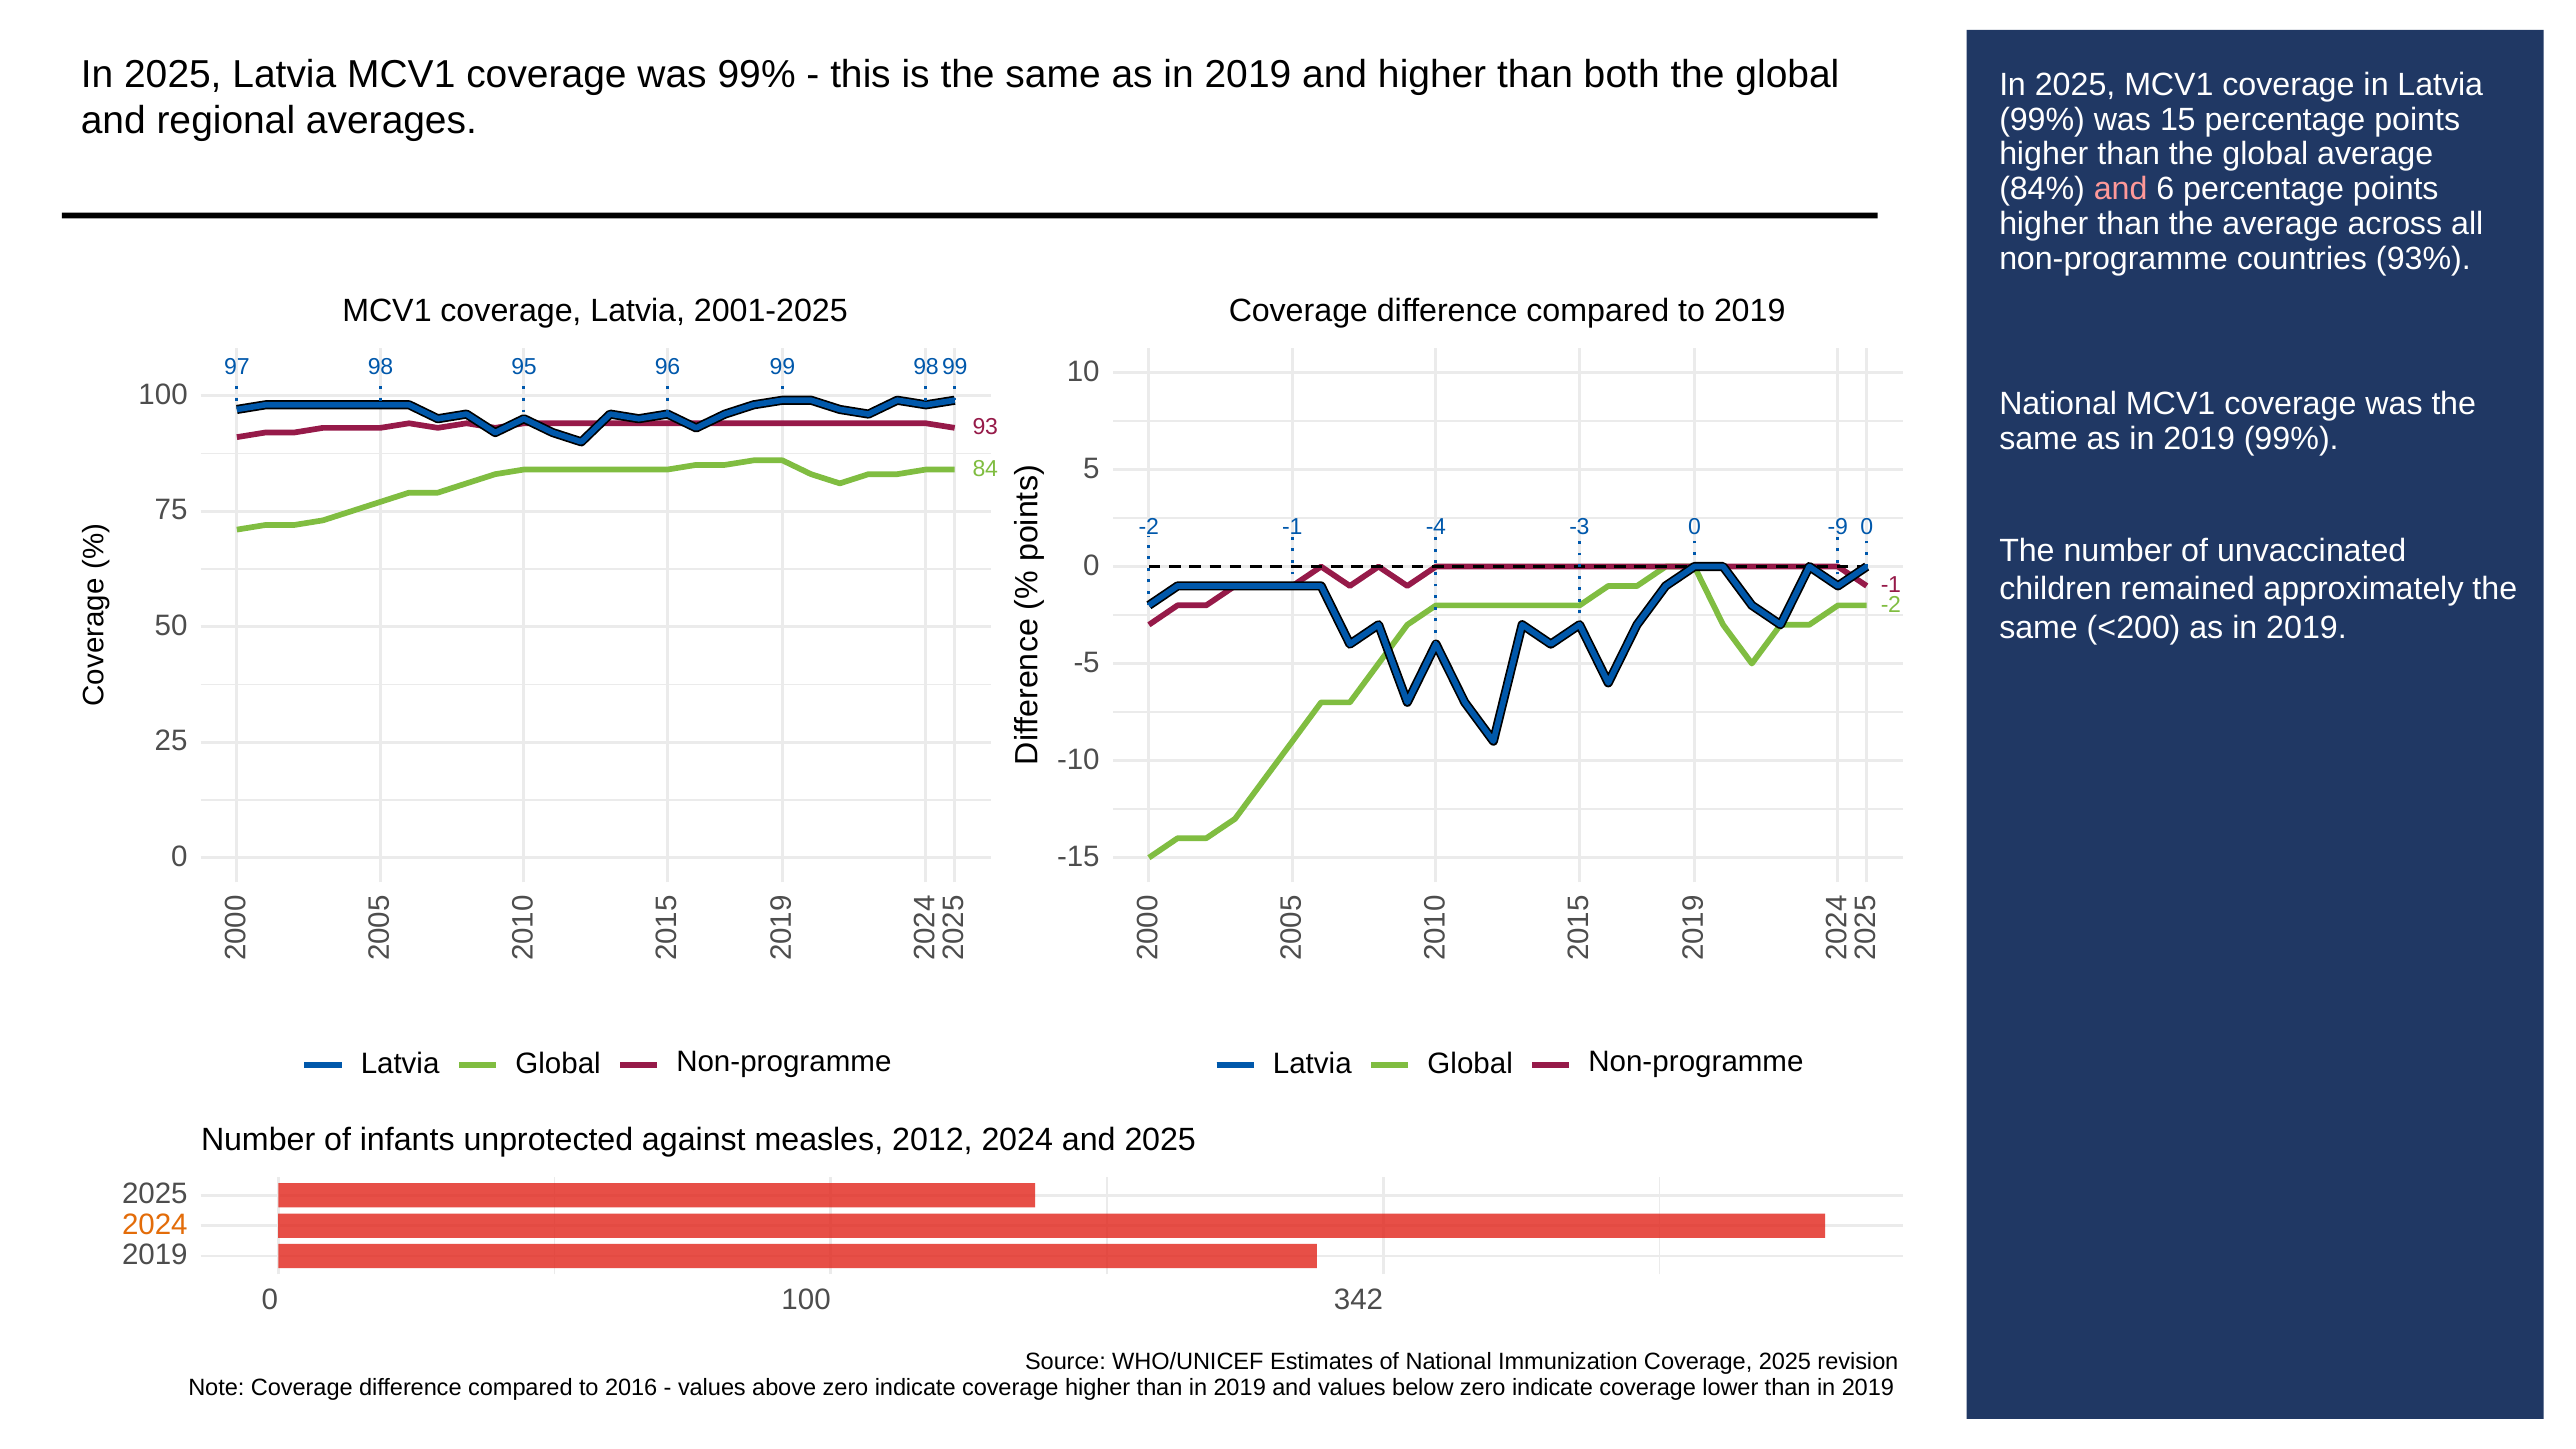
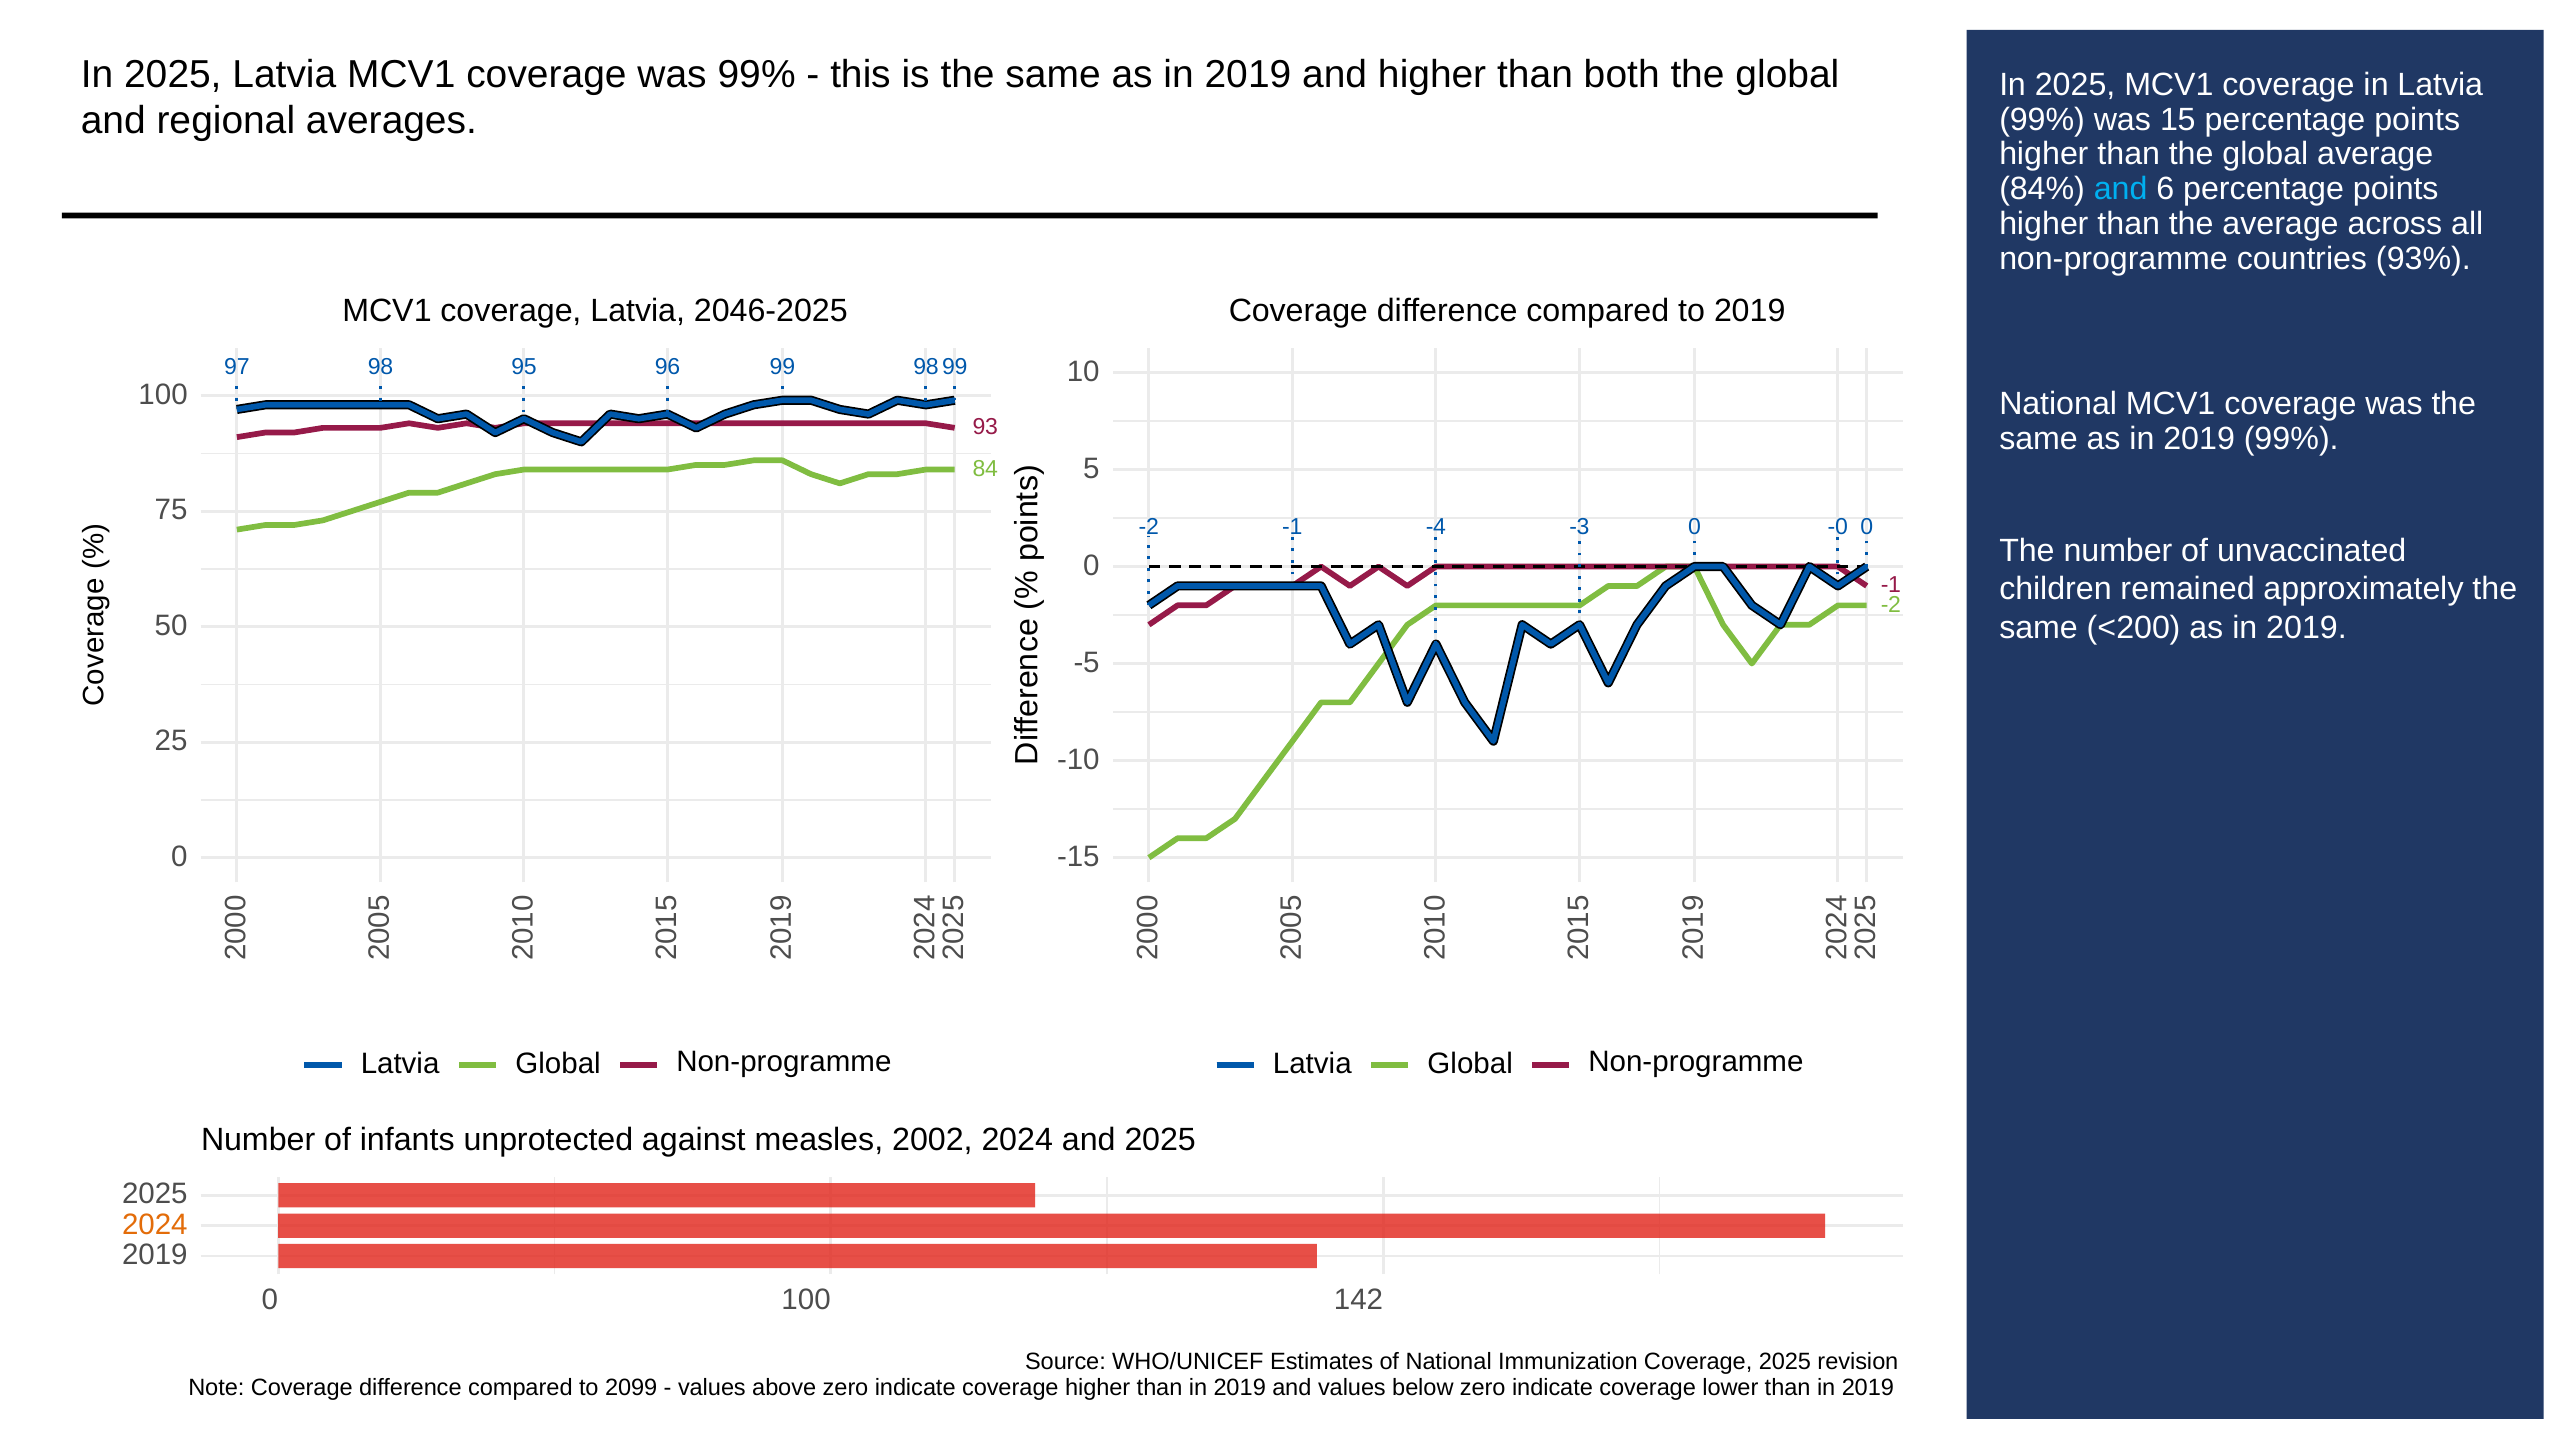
and colour: pink -> light blue (2121, 189)
2001-2025: 2001-2025 -> 2046-2025 (771, 311)
-9: -9 -> -0 (1838, 527)
2012: 2012 -> 2002 (932, 1140)
342: 342 -> 142 (1359, 1300)
2016: 2016 -> 2099 (631, 1387)
